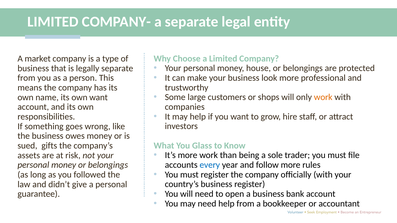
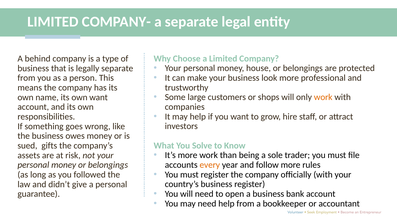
market: market -> behind (38, 59)
Glass: Glass -> Solve (202, 146)
every colour: blue -> orange (210, 165)
